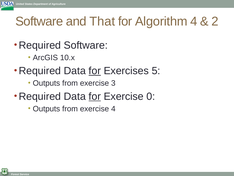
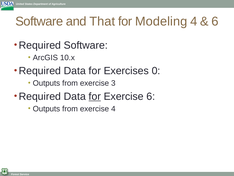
Algorithm: Algorithm -> Modeling (161, 21)
2: 2 -> 6 (215, 21)
for underline: present -> none (95, 71)
5: 5 -> 0 (156, 71)
Exercise 0: 0 -> 6 (151, 96)
